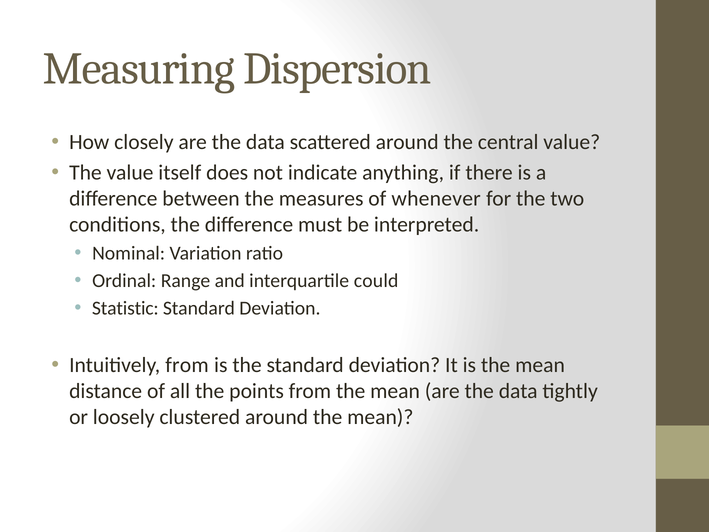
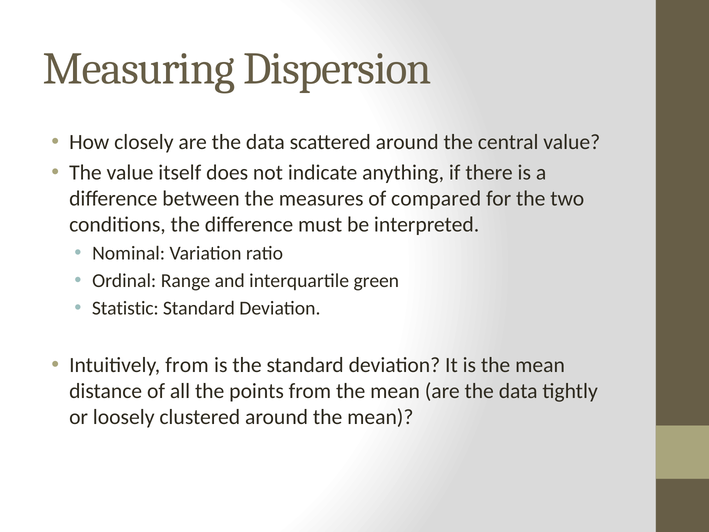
whenever: whenever -> compared (436, 198)
could: could -> green (376, 281)
